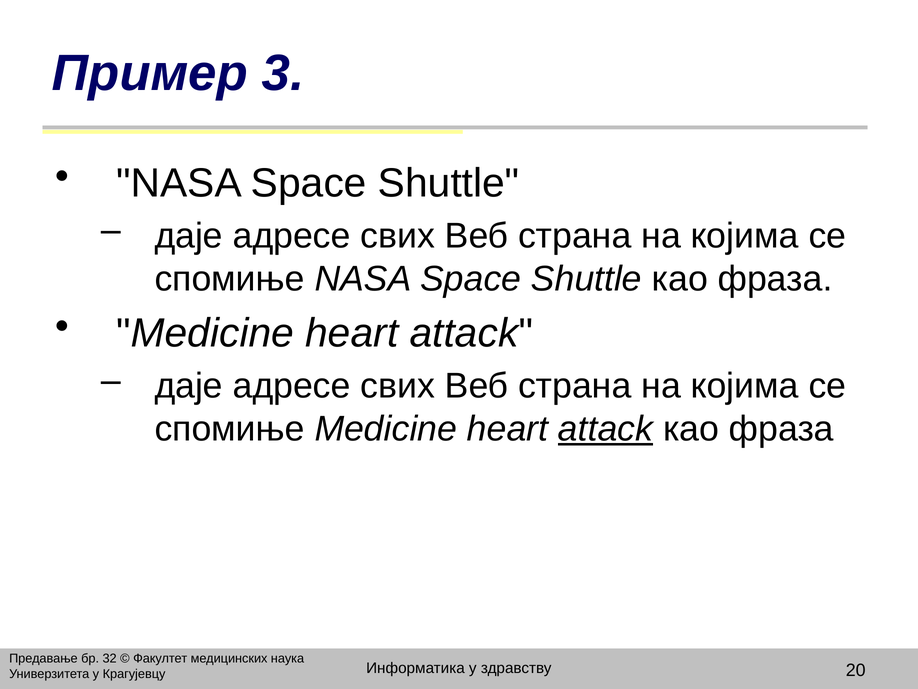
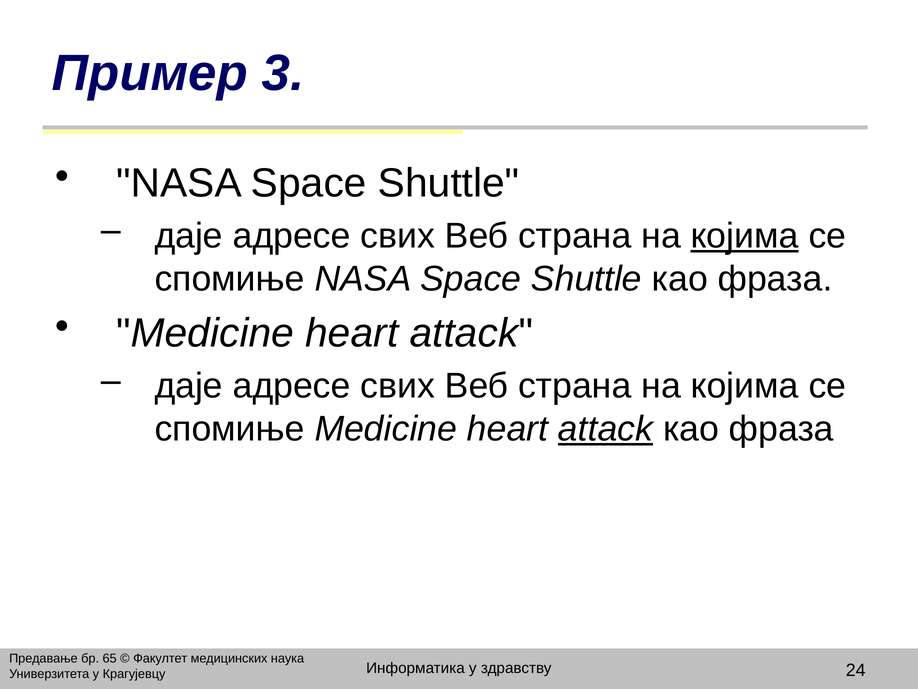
којима underline: none -> present (745, 236)
32: 32 -> 65 (110, 658)
20: 20 -> 24 (856, 670)
